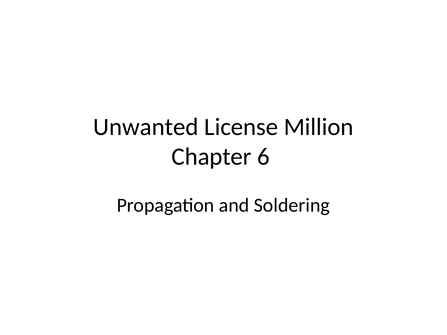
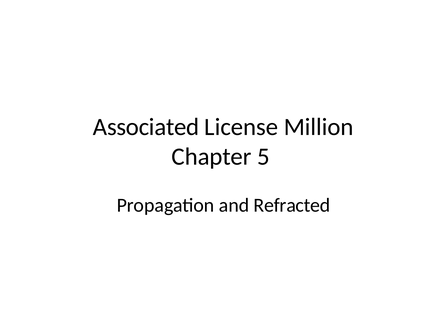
Unwanted: Unwanted -> Associated (146, 127)
6: 6 -> 5 (263, 157)
Soldering: Soldering -> Refracted (292, 205)
